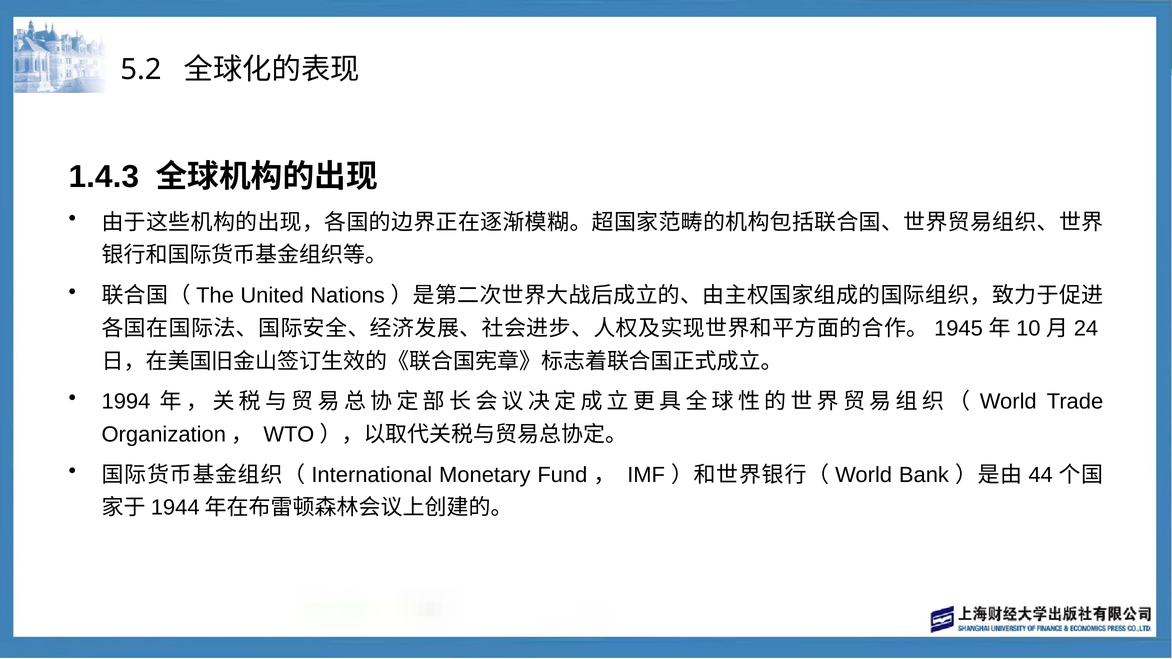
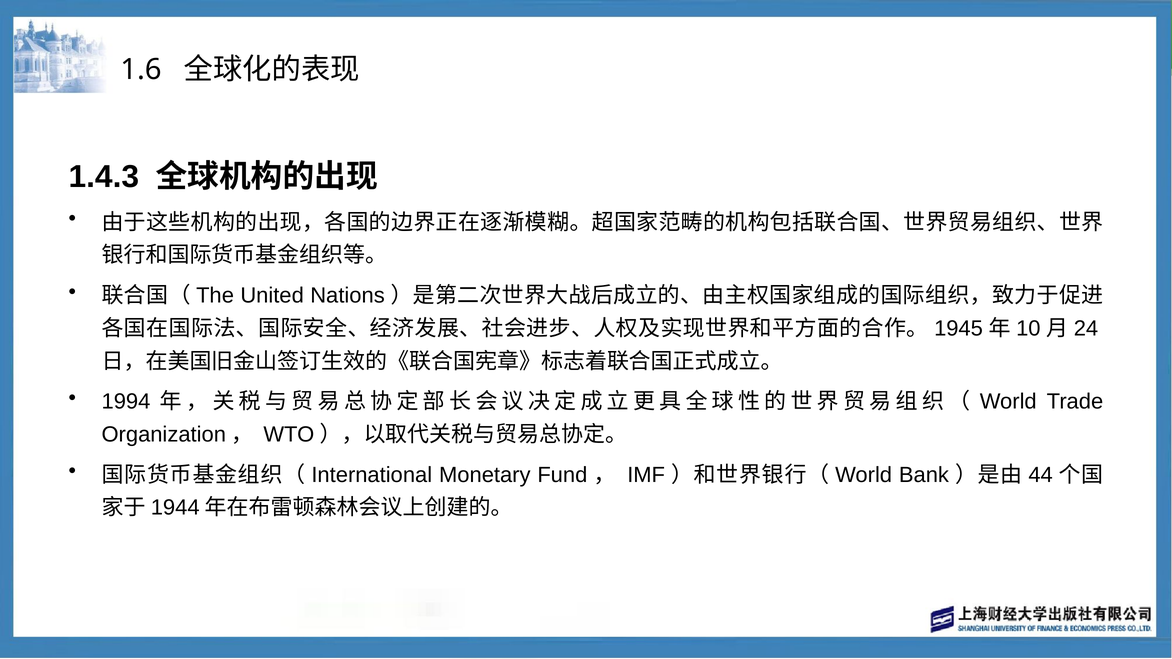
5.2: 5.2 -> 1.6 (141, 70)
